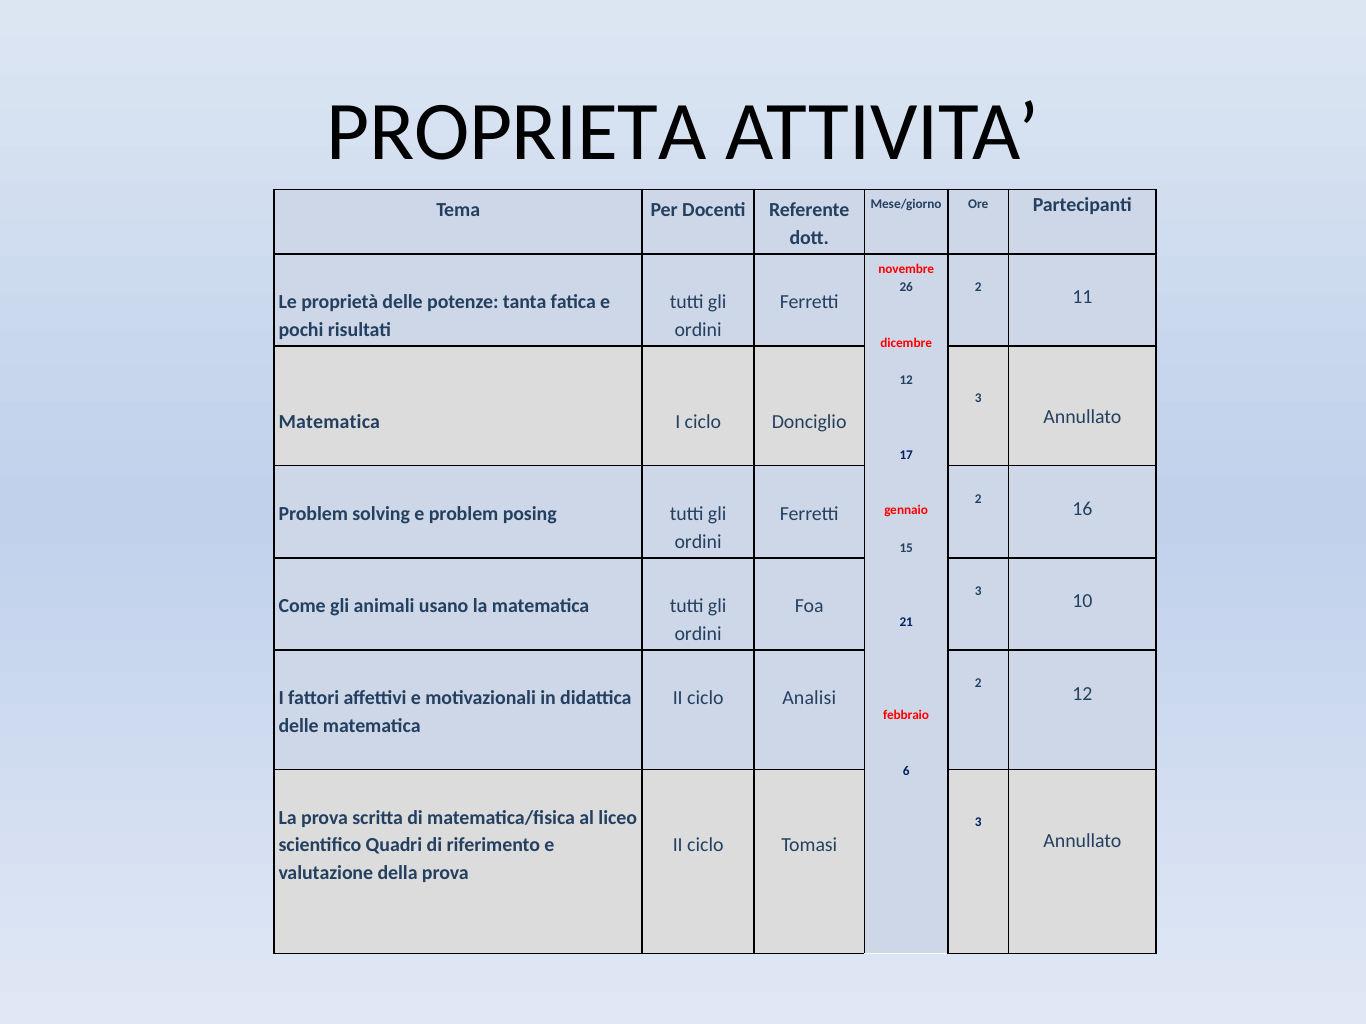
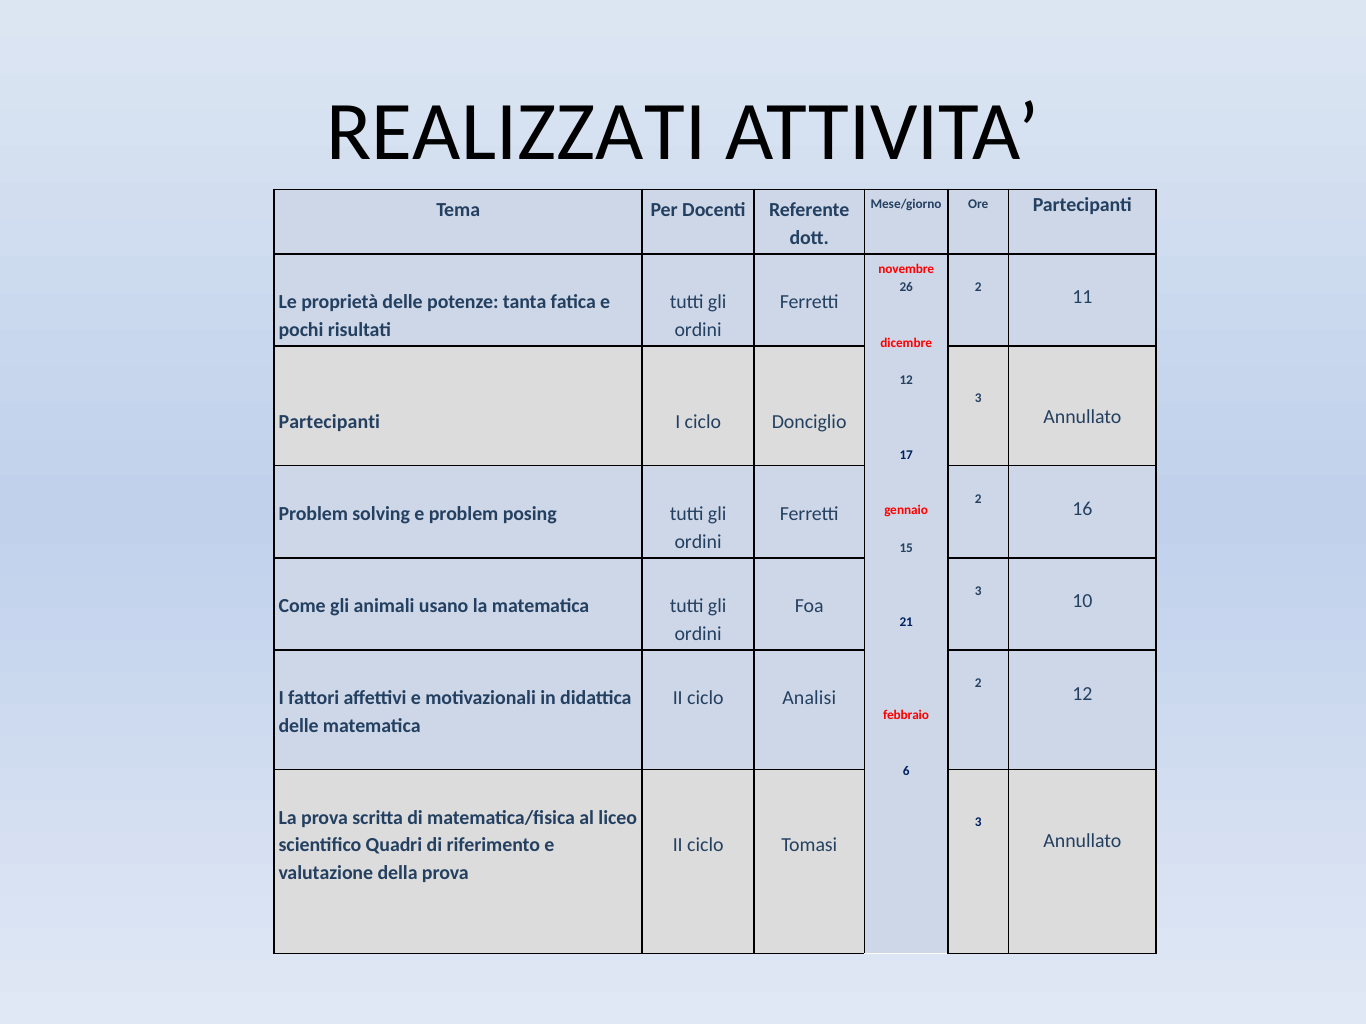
PROPRIETA: PROPRIETA -> REALIZZATI (516, 132)
Matematica: Matematica -> Partecipanti (329, 422)
